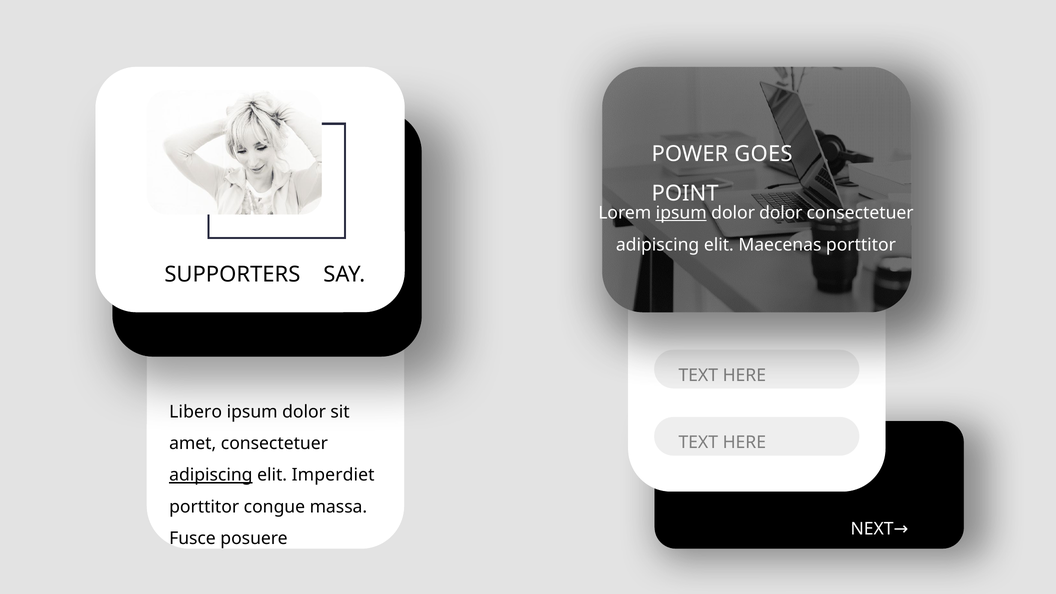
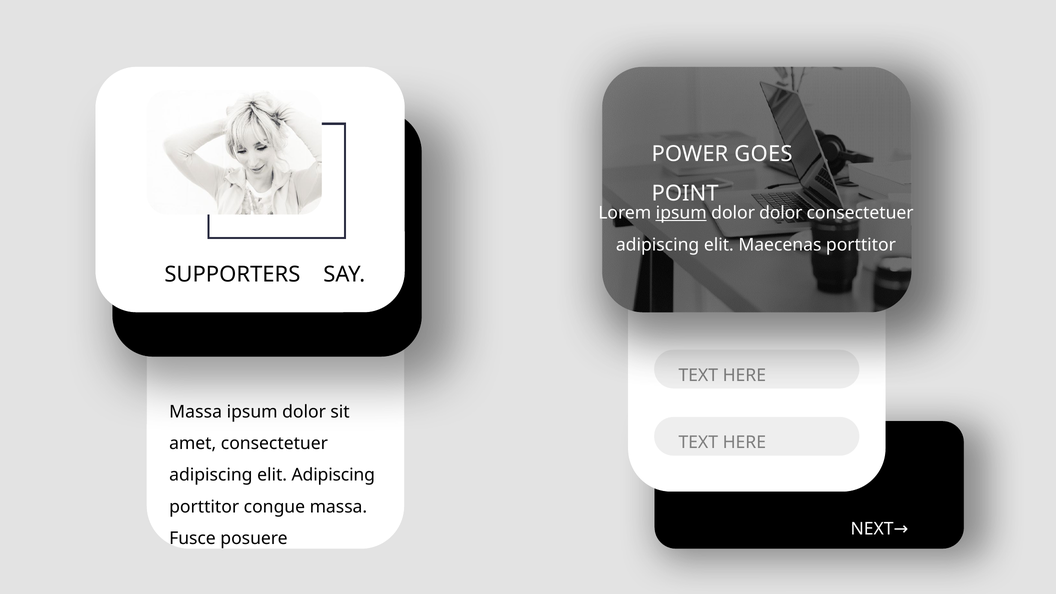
Libero: Libero -> Massa (196, 412)
adipiscing underline: present -> none (211, 475)
elit Imperdiet: Imperdiet -> Adipiscing (333, 475)
